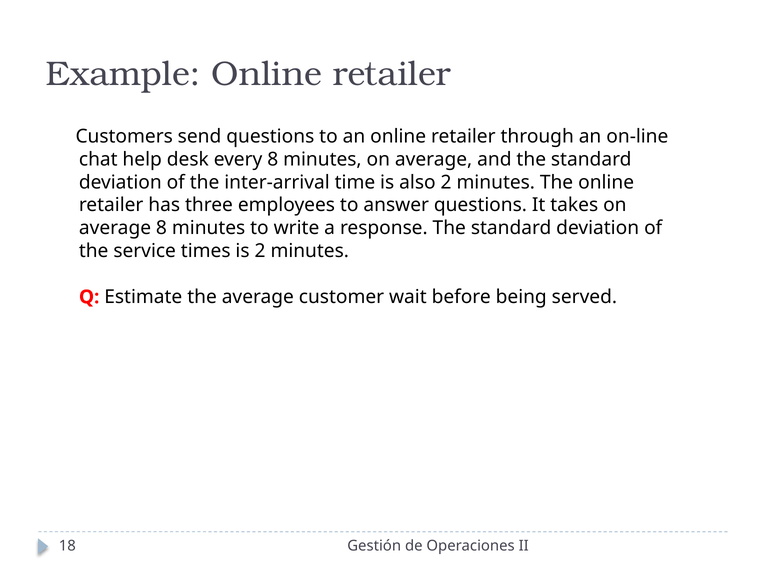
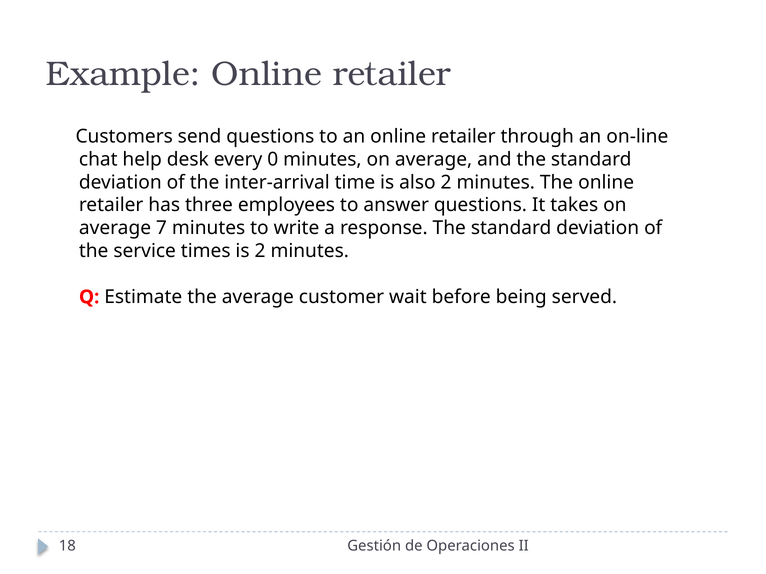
every 8: 8 -> 0 (273, 159)
average 8: 8 -> 7 (161, 228)
